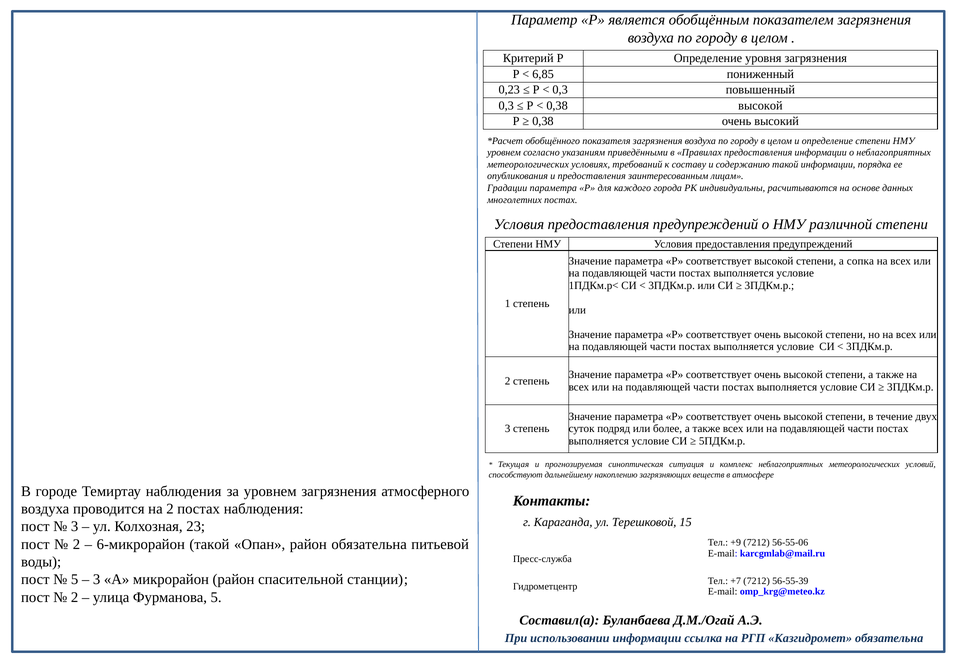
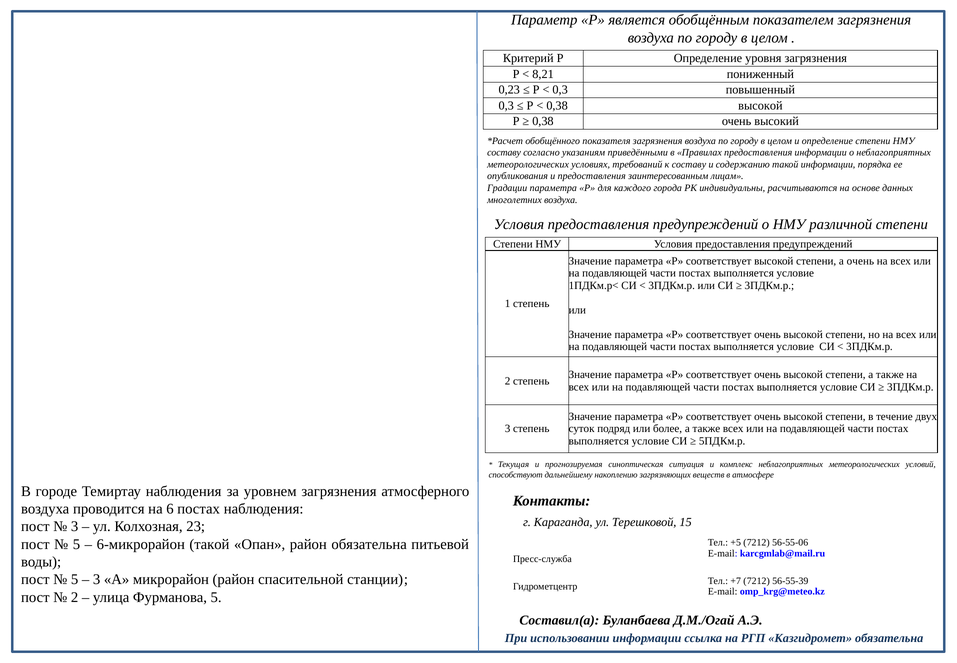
6,85: 6,85 -> 8,21 (543, 74)
уровнем: уровнем -> составу (504, 153)
многолетних постах: постах -> воздуха (561, 200)
а сопка: сопка -> очень (860, 261)
на 2: 2 -> 6 (170, 508)
2: 2 -> 5 (76, 544)
+9: +9 -> +5 (736, 542)
